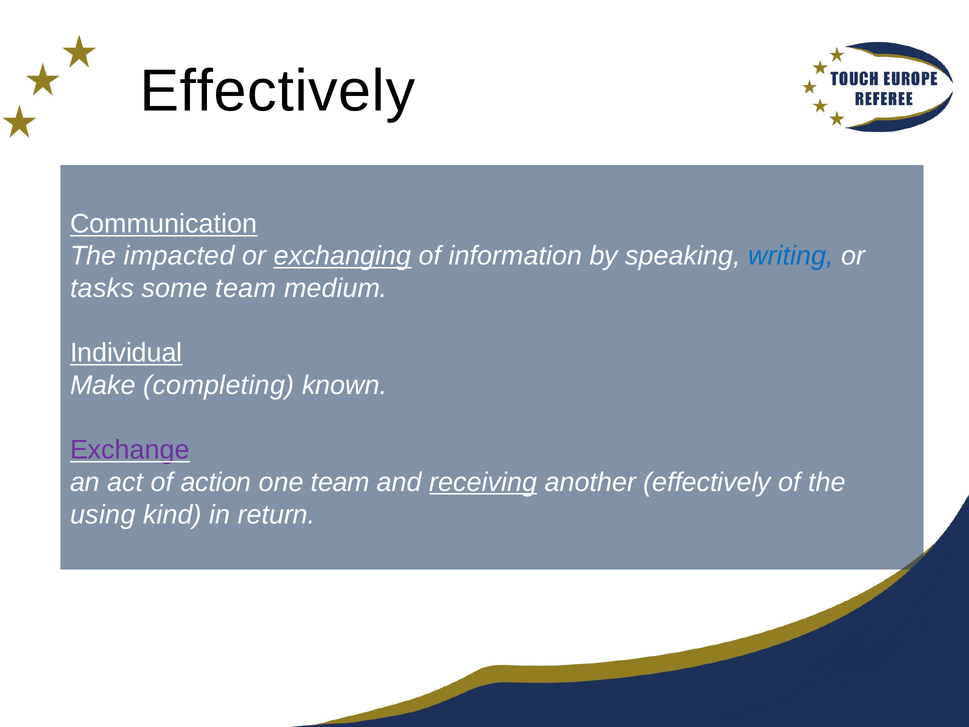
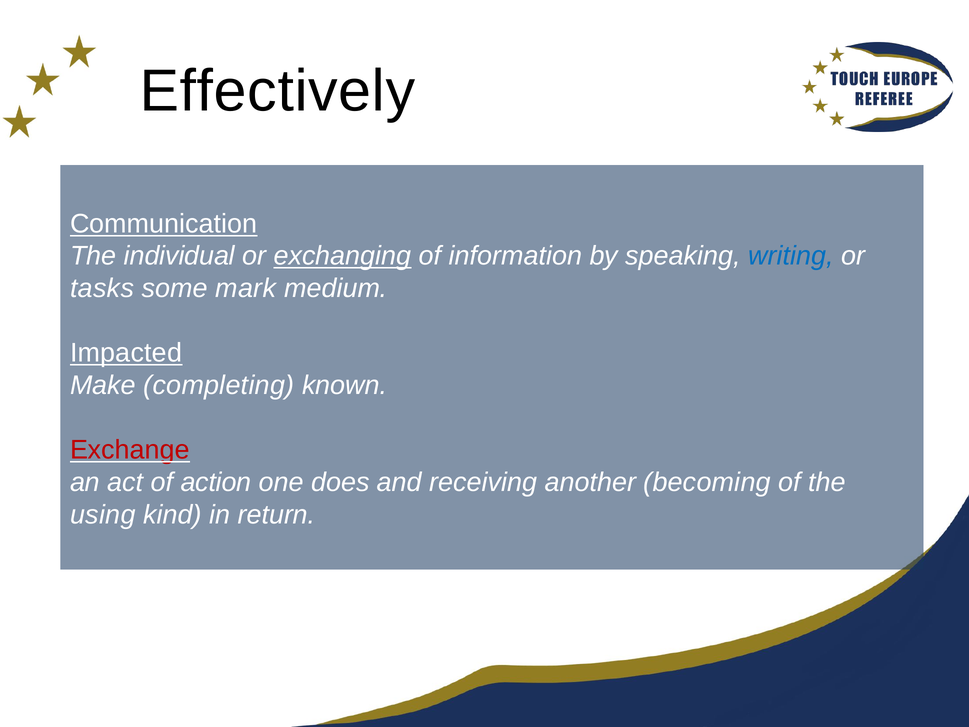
impacted: impacted -> individual (179, 256)
some team: team -> mark (246, 288)
Individual: Individual -> Impacted (126, 353)
Exchange colour: purple -> red (130, 450)
one team: team -> does (340, 482)
receiving underline: present -> none (483, 482)
another effectively: effectively -> becoming (707, 482)
